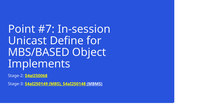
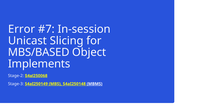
Point: Point -> Error (22, 29)
Define: Define -> Slicing (67, 41)
